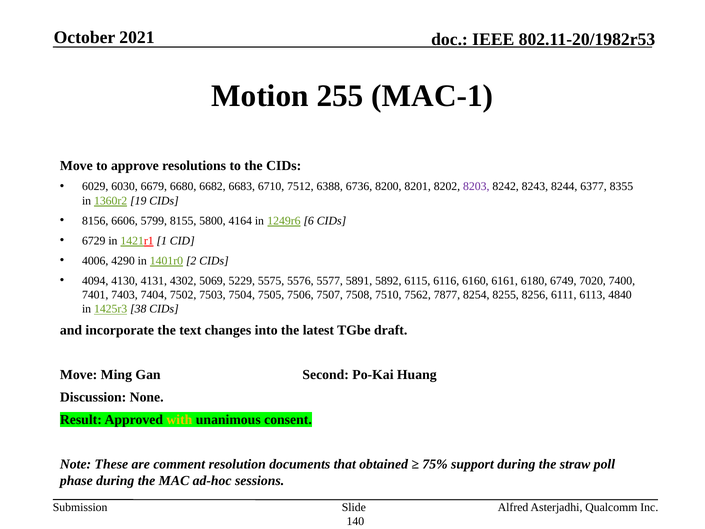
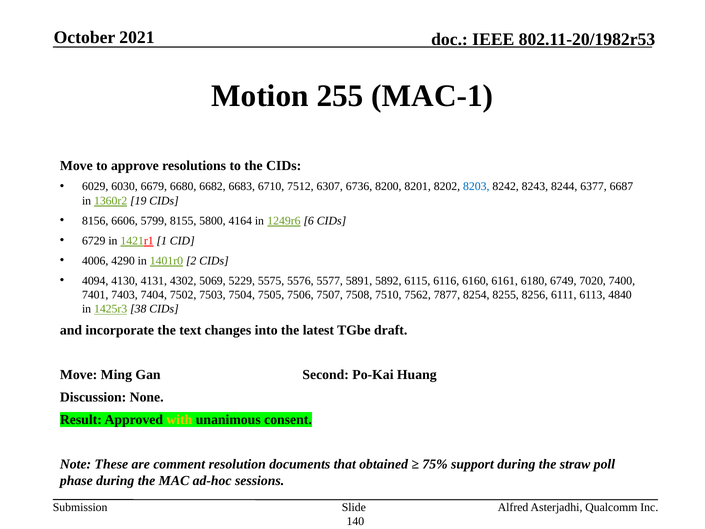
6388: 6388 -> 6307 (330, 187)
8203 colour: purple -> blue (476, 187)
8355: 8355 -> 6687 (621, 187)
